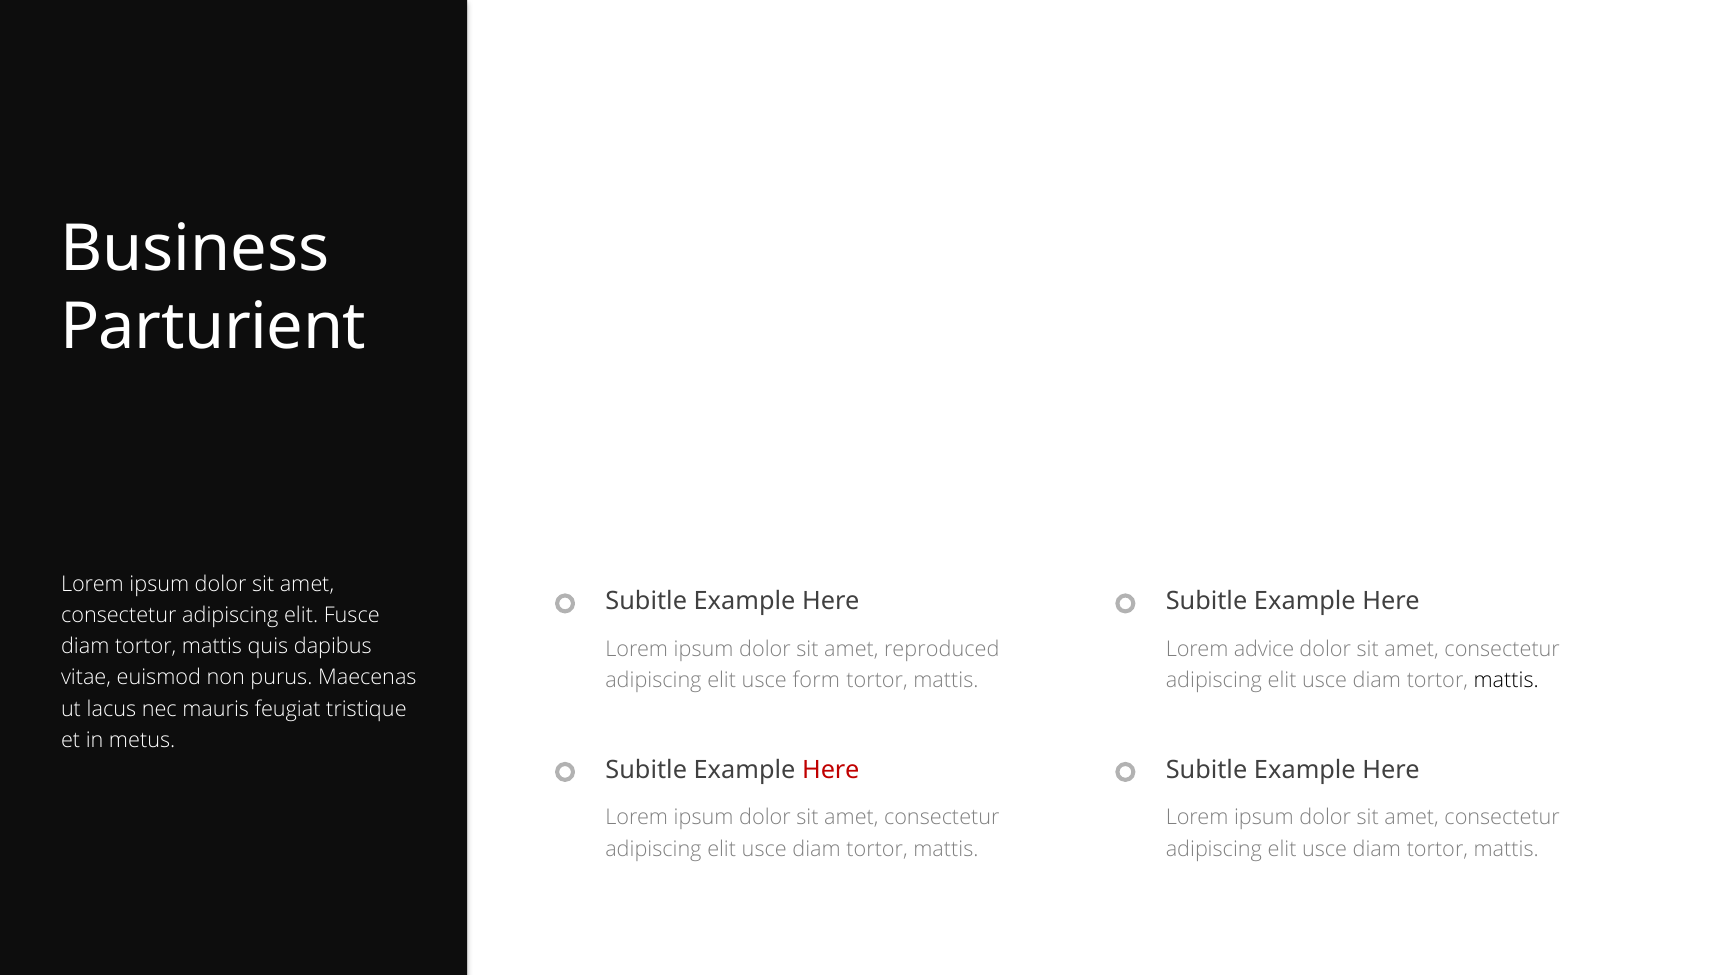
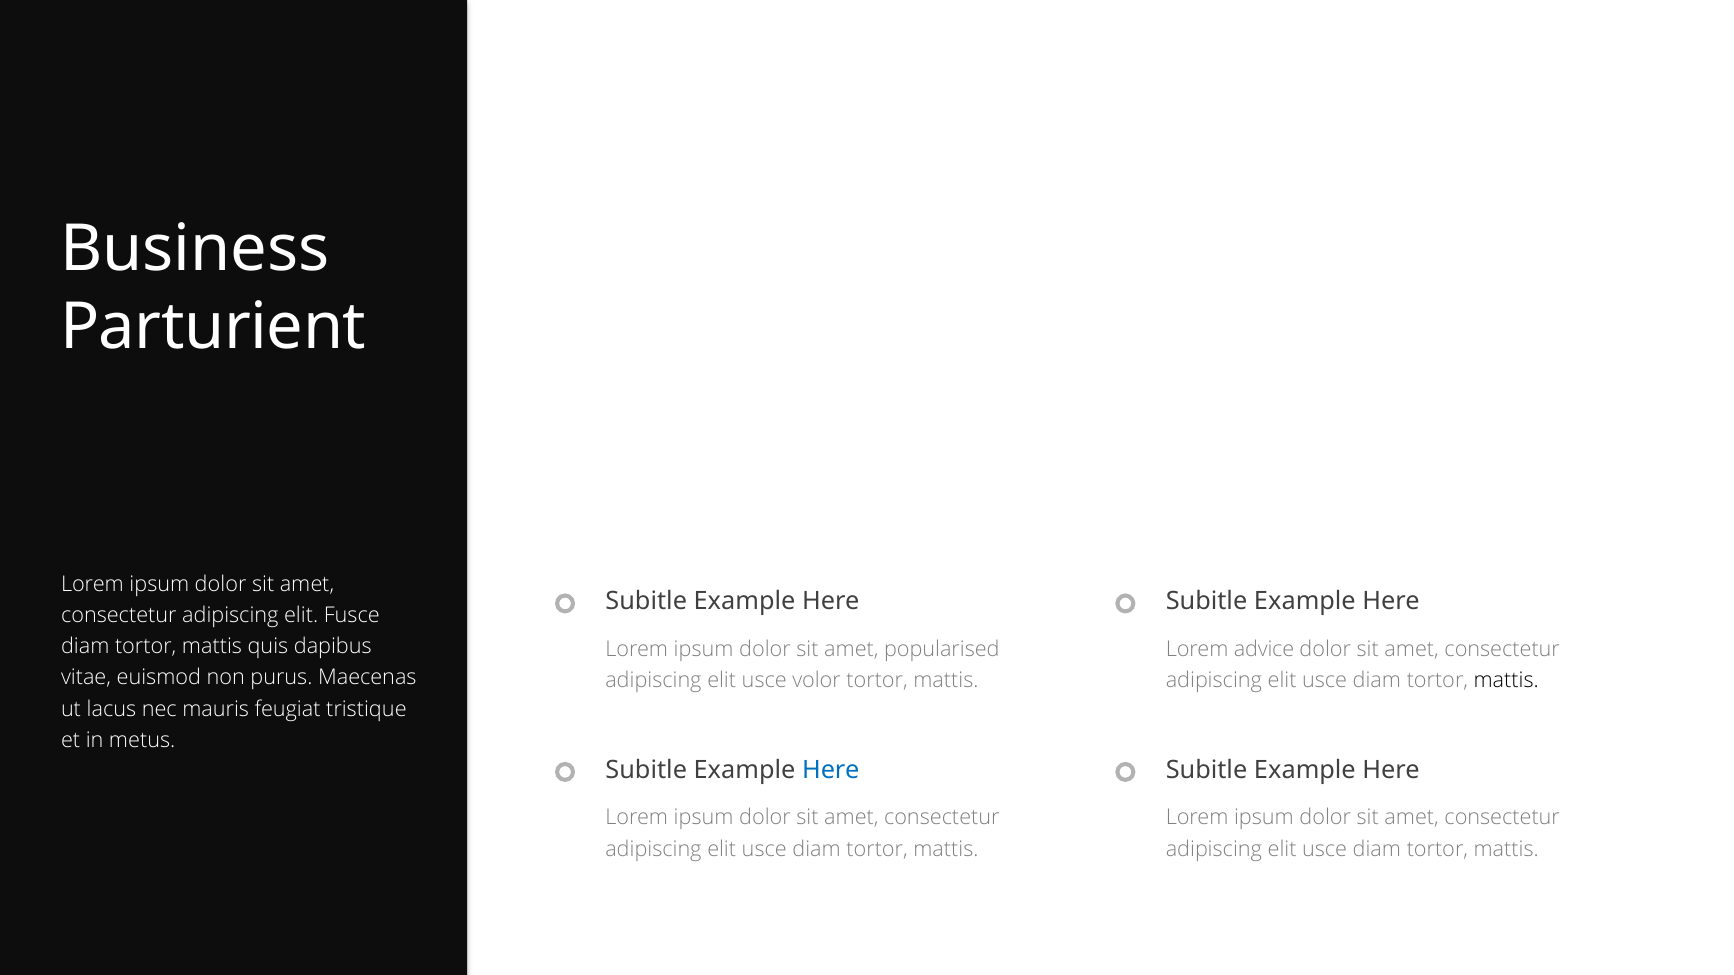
reproduced: reproduced -> popularised (942, 650)
form: form -> volor (817, 681)
Here colour: red -> blue (831, 770)
